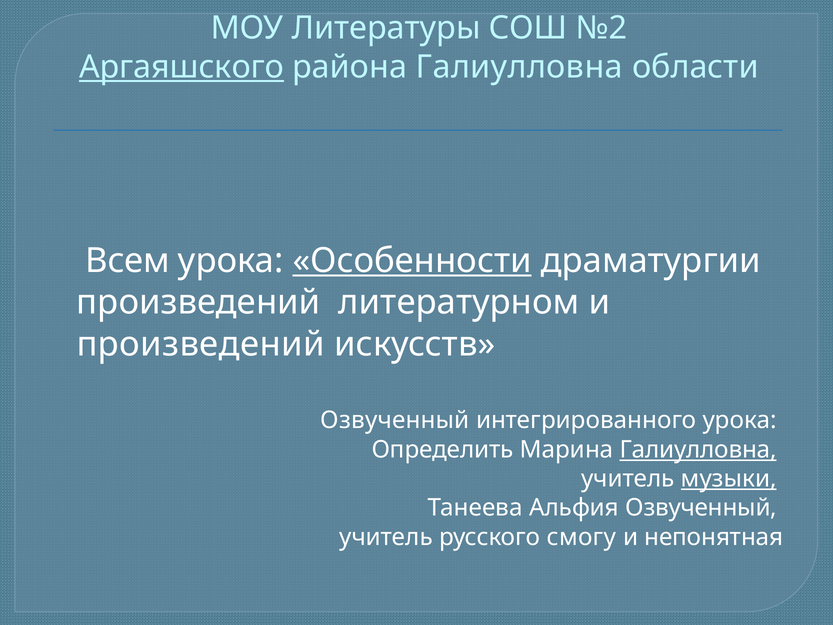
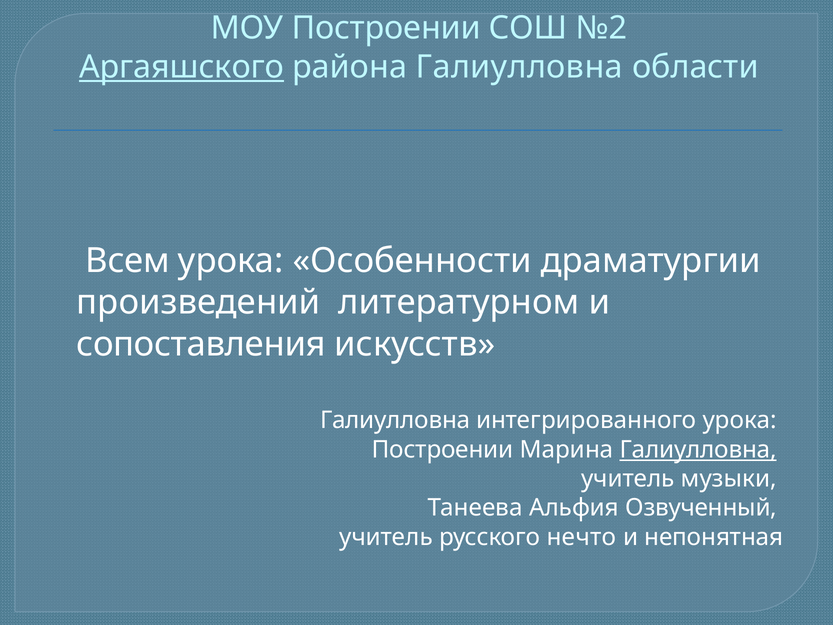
МОУ Литературы: Литературы -> Построении (386, 28)
Особенности underline: present -> none (412, 261)
произведений: произведений -> сопоставления (201, 344)
Озвученный: Озвученный -> Галиулловна (395, 420)
Определить: Определить -> Построении (443, 449)
музыки underline: present -> none (729, 479)
смогу: смогу -> нечто (581, 537)
